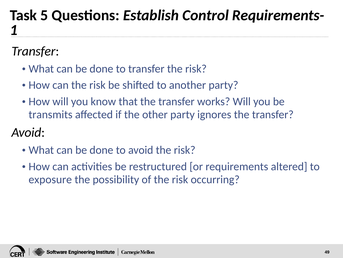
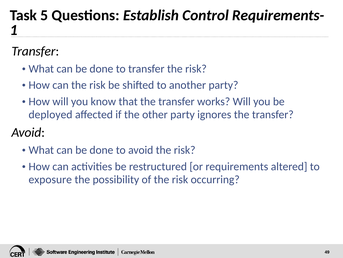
transmits: transmits -> deployed (51, 114)
